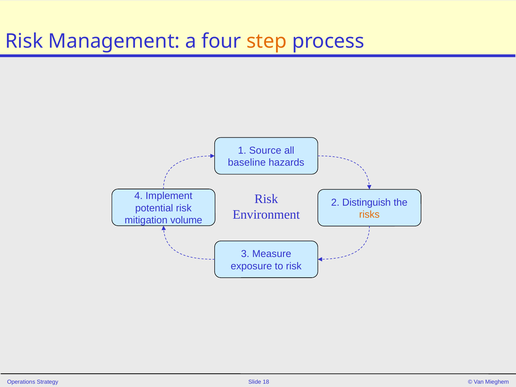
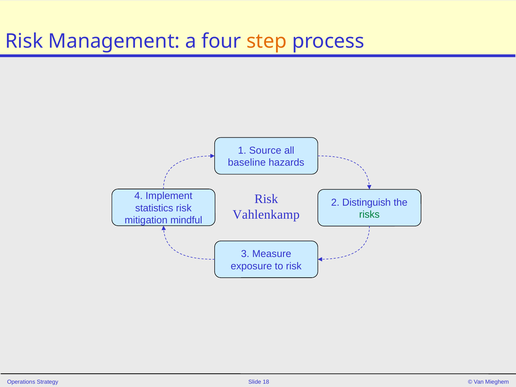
potential: potential -> statistics (154, 208)
Environment: Environment -> Vahlenkamp (266, 214)
risks colour: orange -> green (369, 214)
volume: volume -> mindful (186, 220)
